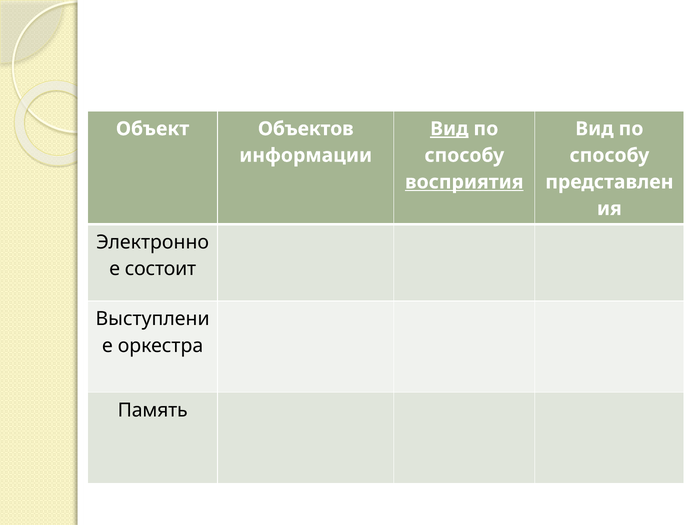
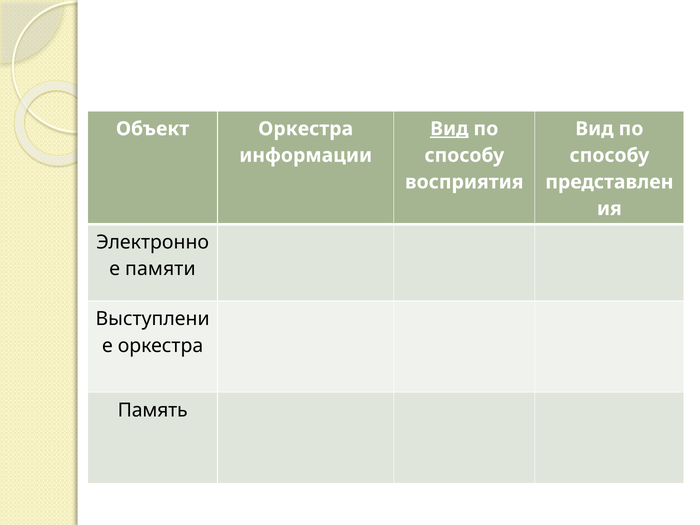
Объект Объектов: Объектов -> Оркестра (306, 129)
восприятия underline: present -> none (464, 182)
состоит: состоит -> памяти (160, 269)
